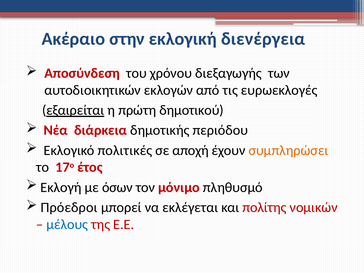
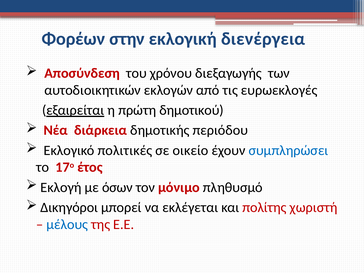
Ακέραιο: Ακέραιο -> Φορέων (73, 39)
αποχή: αποχή -> οικείο (191, 150)
συμπληρώσει colour: orange -> blue (288, 150)
Πρόεδροι: Πρόεδροι -> Δικηγόροι (69, 207)
νομικών: νομικών -> χωριστή (314, 207)
